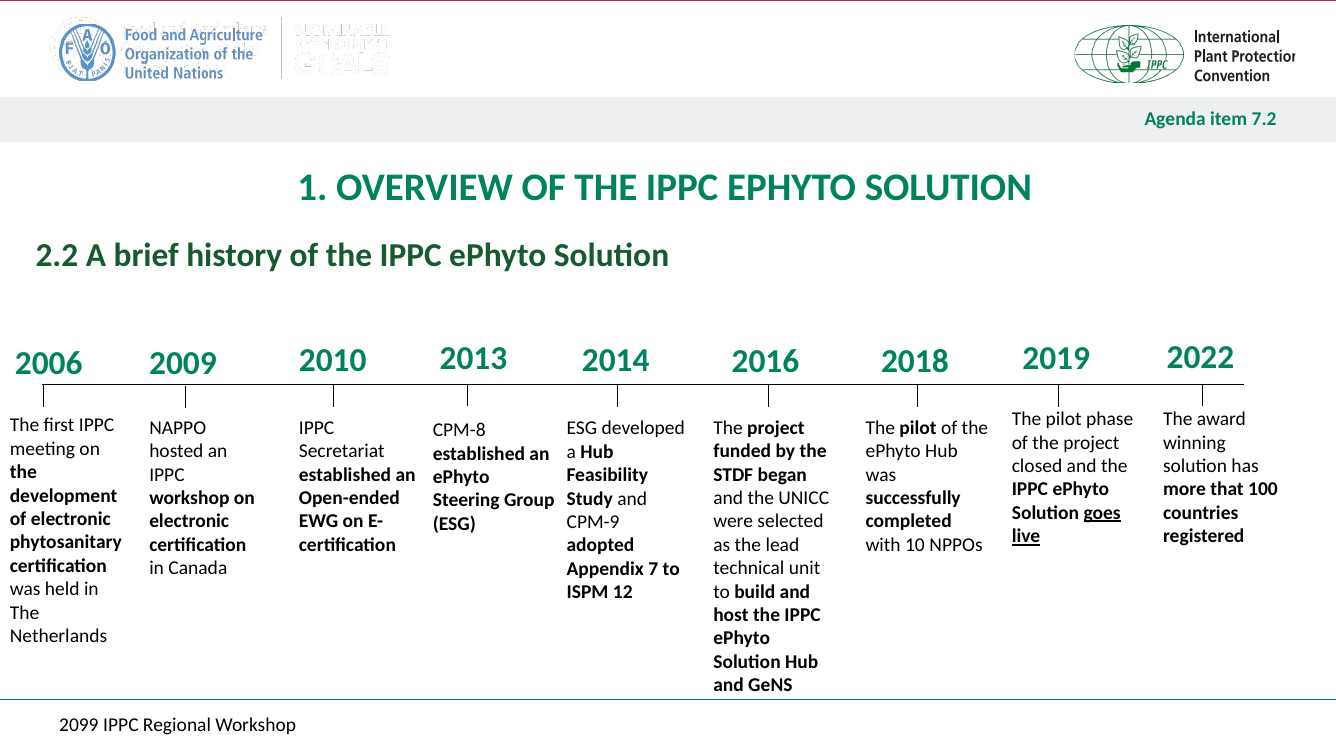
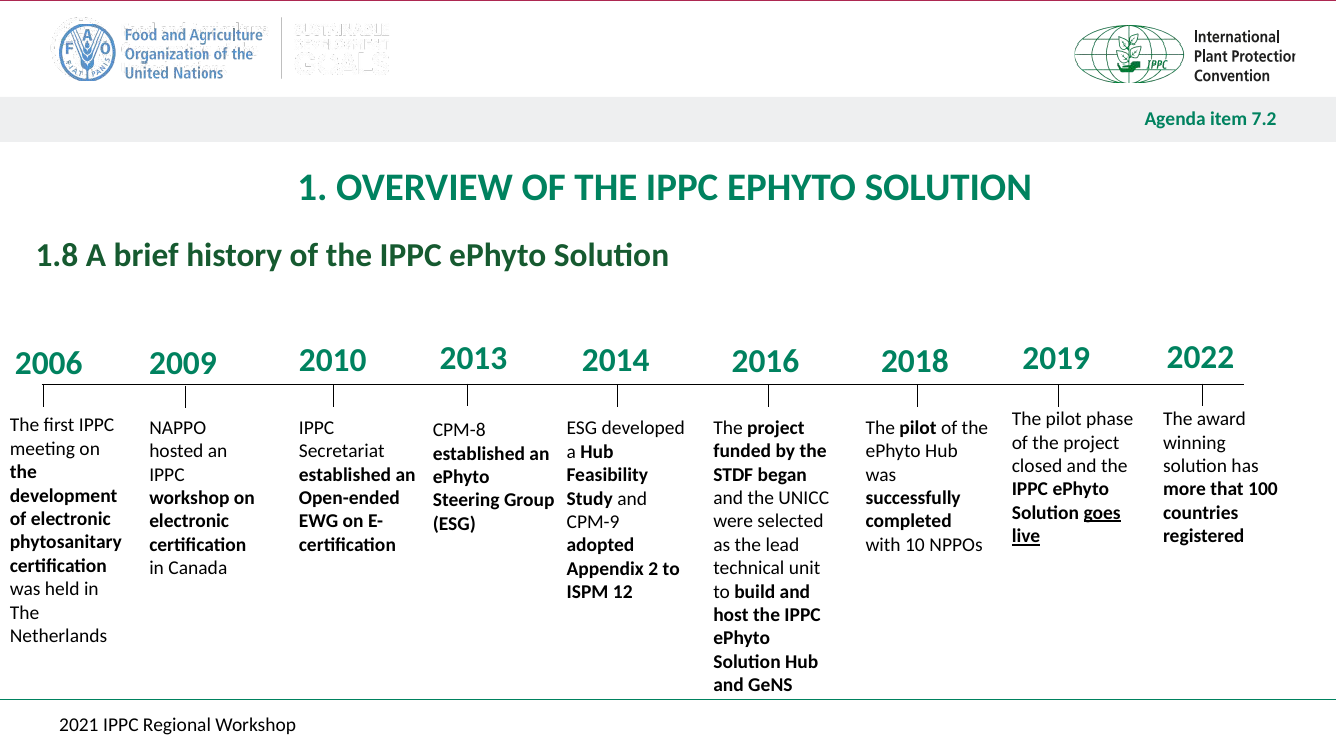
2.2: 2.2 -> 1.8 (57, 255)
7: 7 -> 2 (653, 568)
2099: 2099 -> 2021 (79, 725)
